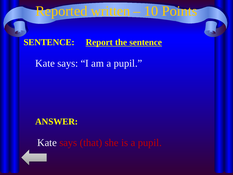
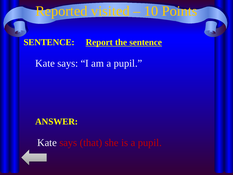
written: written -> visited (110, 11)
